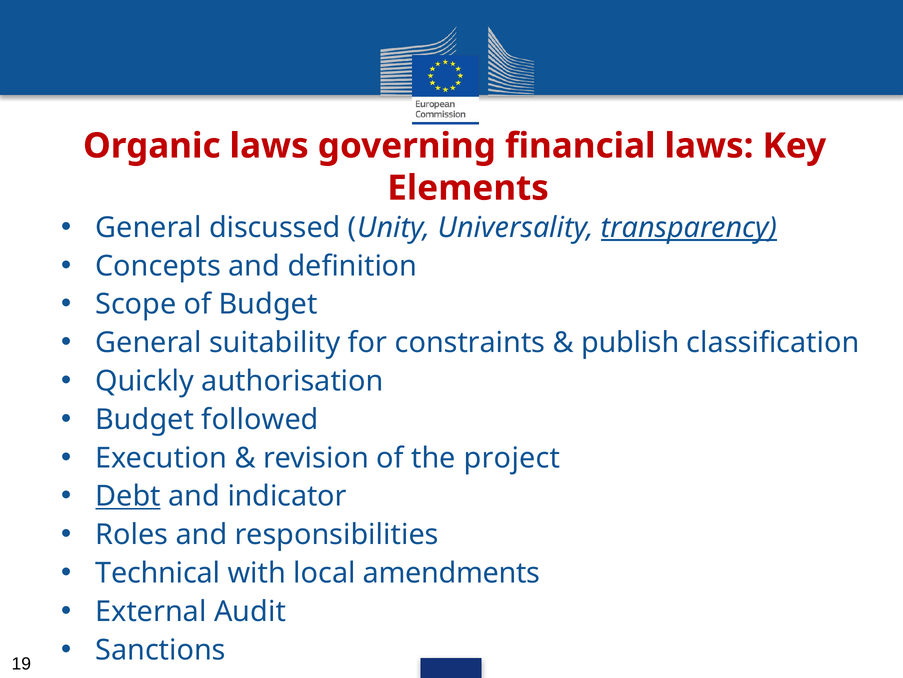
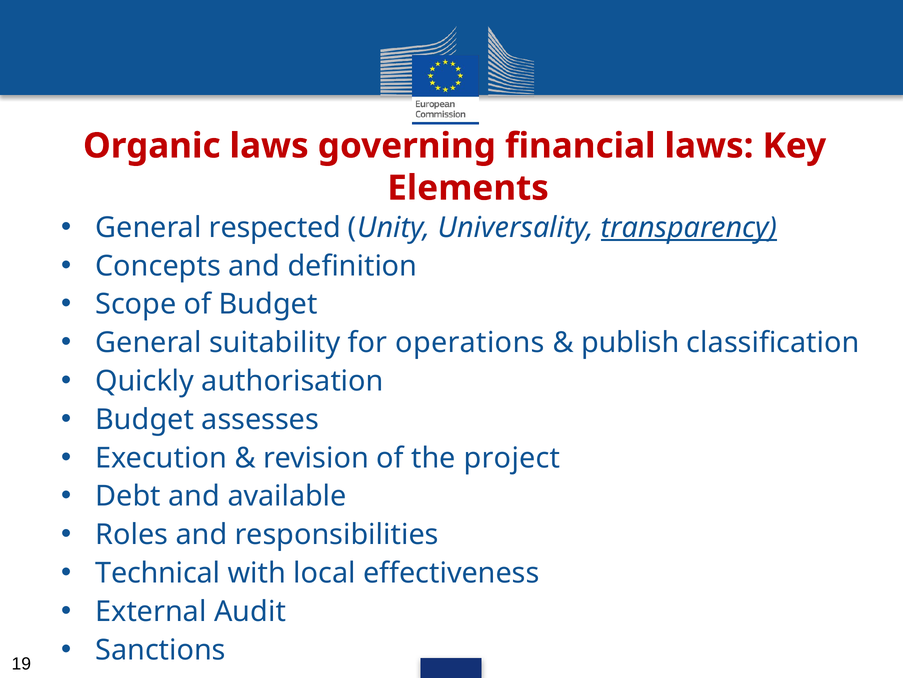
discussed: discussed -> respected (275, 227)
constraints: constraints -> operations (470, 342)
followed: followed -> assesses (260, 419)
Debt underline: present -> none (128, 496)
indicator: indicator -> available (287, 496)
amendments: amendments -> effectiveness (451, 573)
